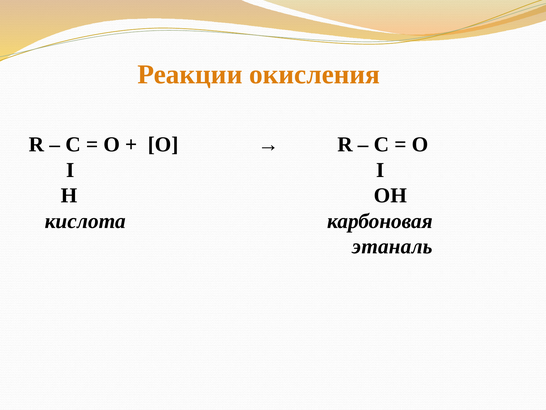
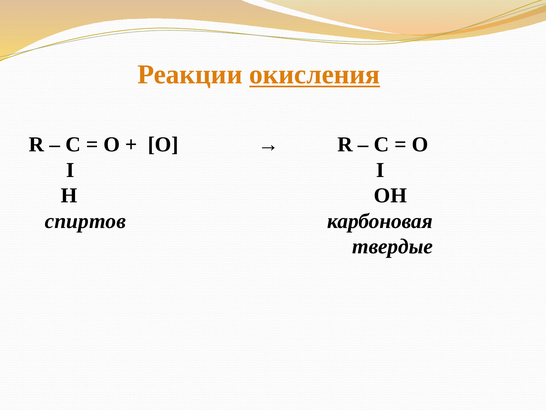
окисления underline: none -> present (315, 75)
кислота: кислота -> спиртов (85, 221)
этаналь: этаналь -> твердые (393, 246)
